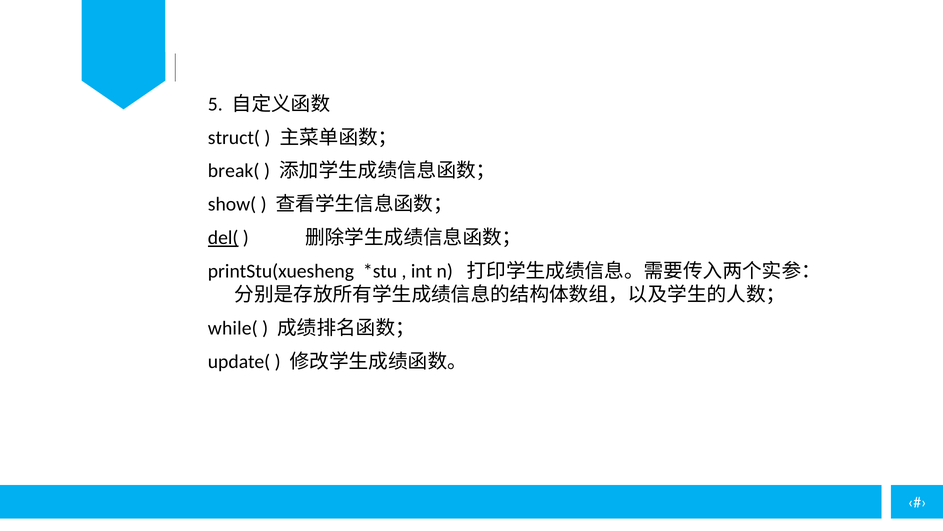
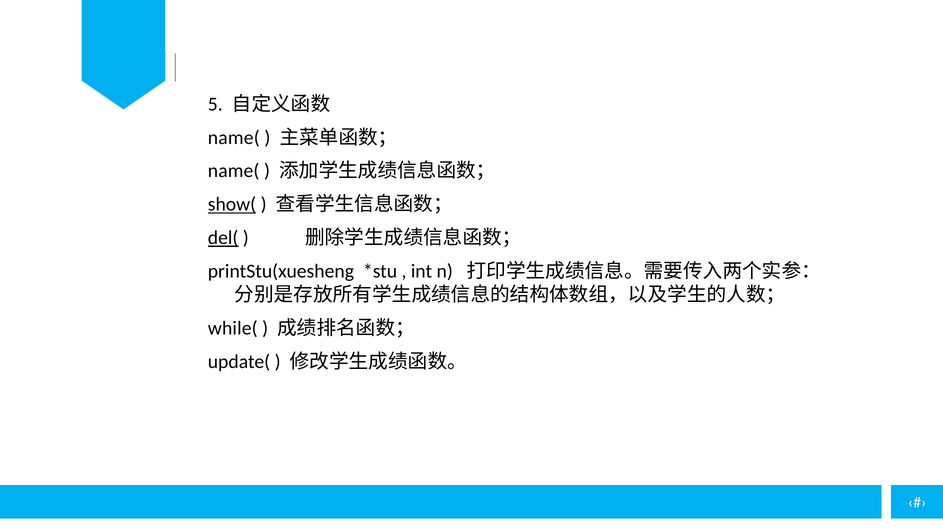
struct(: struct( -> name( (234, 137)
break(: break( -> name( (234, 171)
show( underline: none -> present (232, 204)
